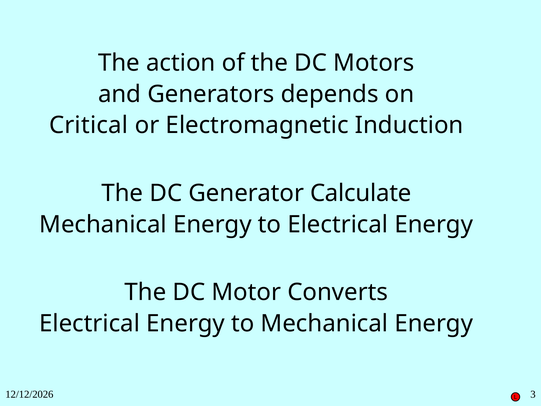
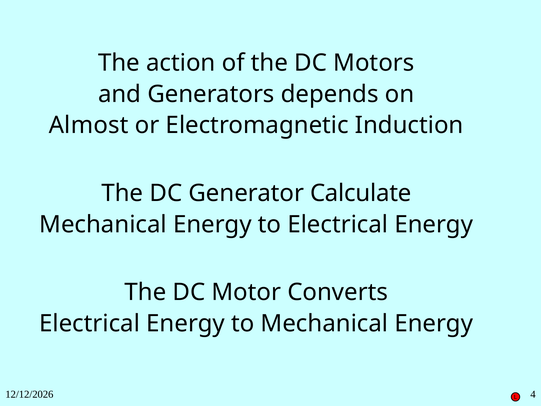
Critical: Critical -> Almost (89, 125)
3: 3 -> 4 (533, 394)
